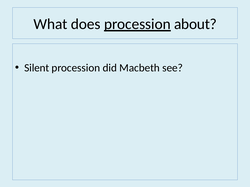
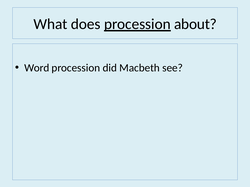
Silent: Silent -> Word (37, 68)
